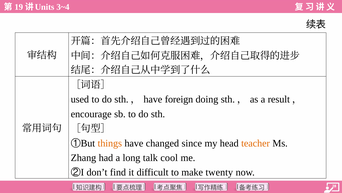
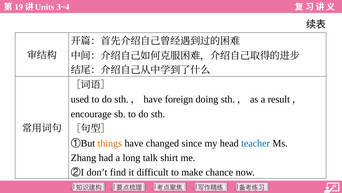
teacher colour: orange -> blue (256, 143)
cool: cool -> shirt (169, 157)
twenty: twenty -> chance (219, 172)
